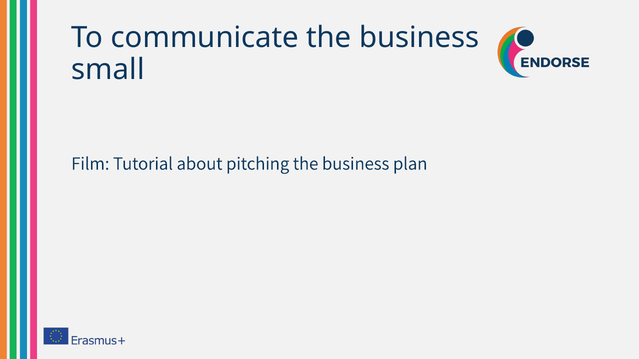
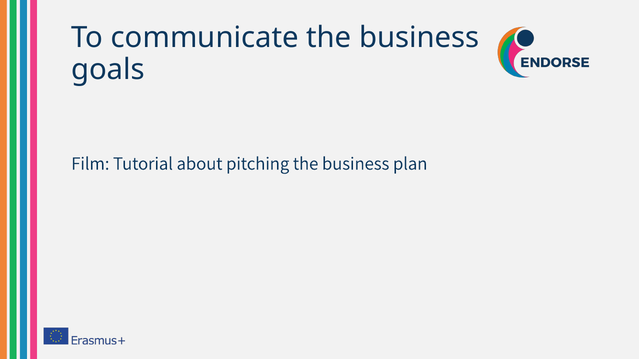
small: small -> goals (108, 69)
